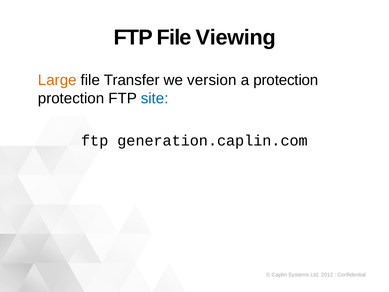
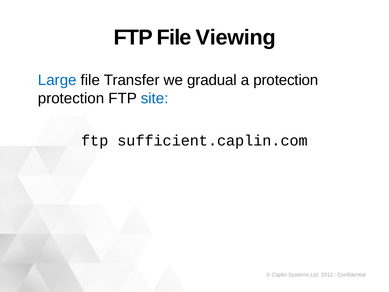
Large colour: orange -> blue (57, 80)
version: version -> gradual (212, 80)
generation.caplin.com: generation.caplin.com -> sufficient.caplin.com (213, 141)
